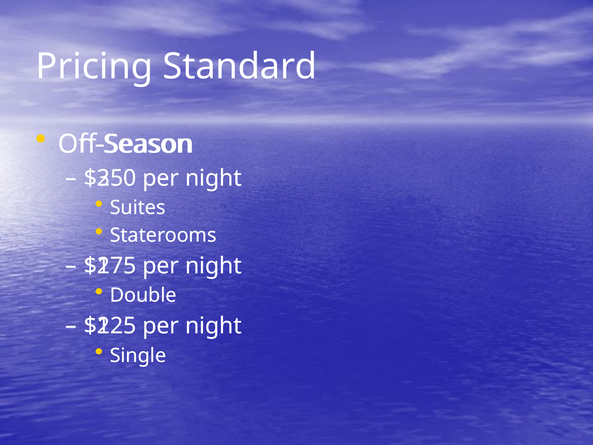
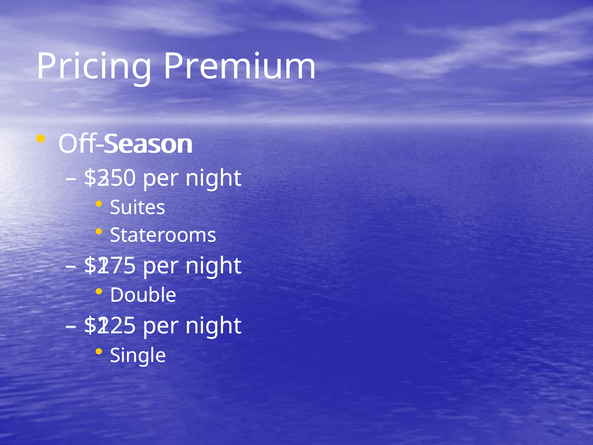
Standard: Standard -> Premium (240, 66)
